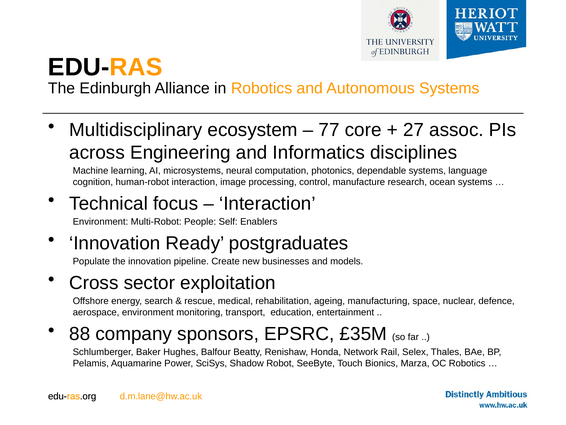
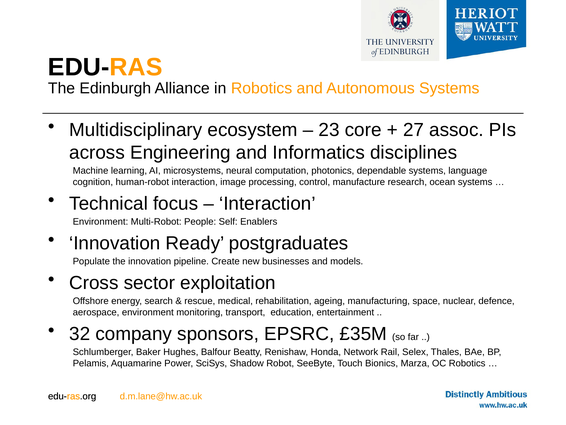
77: 77 -> 23 (329, 130)
88: 88 -> 32 (80, 333)
